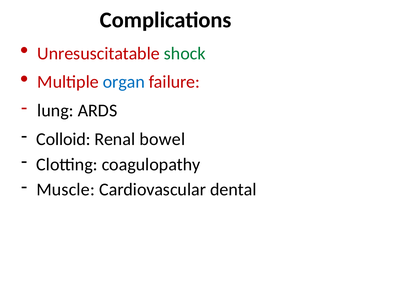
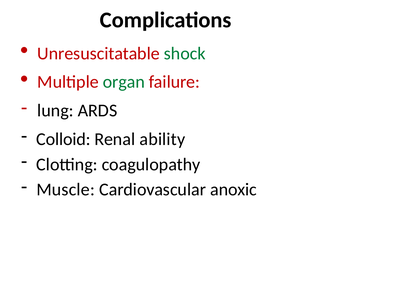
organ colour: blue -> green (124, 82)
bowel: bowel -> ability (162, 139)
dental: dental -> anoxic (233, 190)
